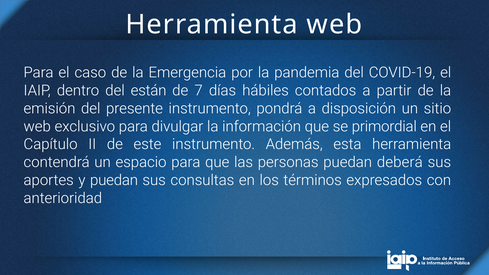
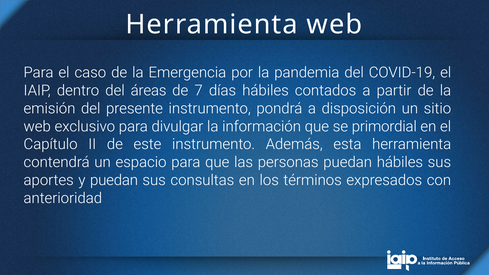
están: están -> áreas (149, 91)
puedan deberá: deberá -> hábiles (400, 162)
